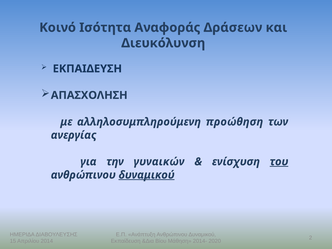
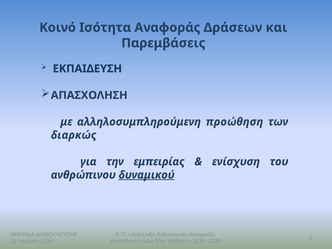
Διευκόλυνση: Διευκόλυνση -> Παρεμβάσεις (163, 43)
ανεργίας: ανεργίας -> διαρκώς (74, 135)
γυναικών: γυναικών -> εμπειρίας (159, 162)
του underline: present -> none (279, 162)
